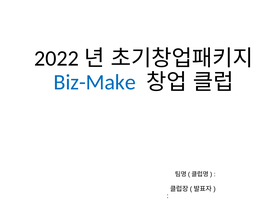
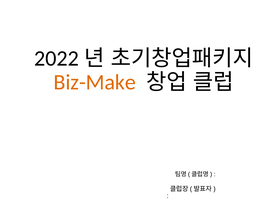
Biz-Make colour: blue -> orange (95, 82)
